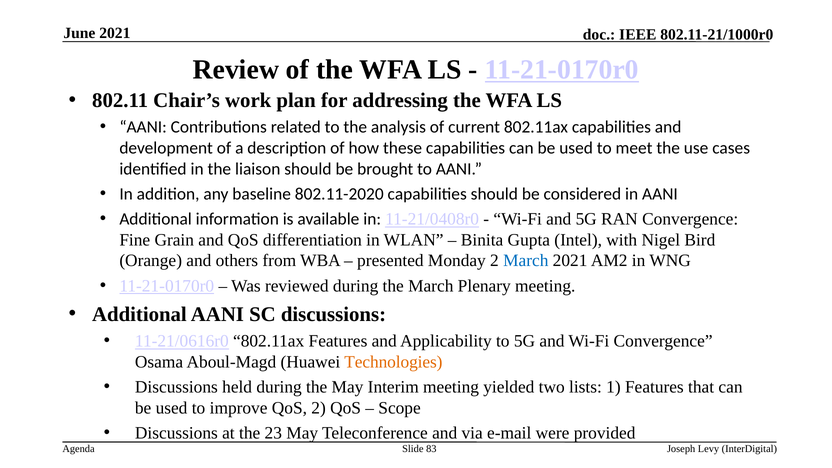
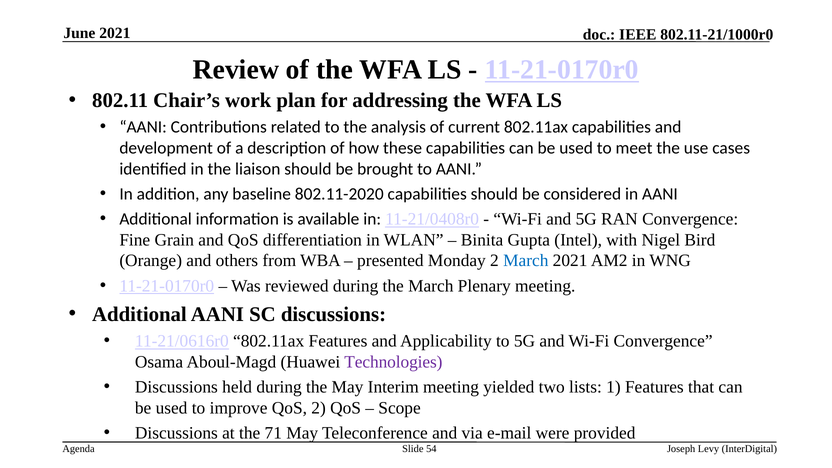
Technologies colour: orange -> purple (393, 362)
23: 23 -> 71 (273, 433)
83: 83 -> 54 (431, 449)
